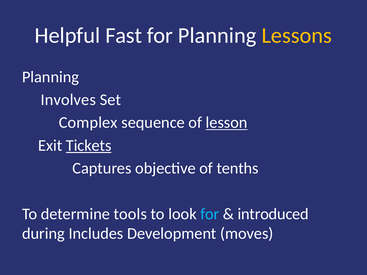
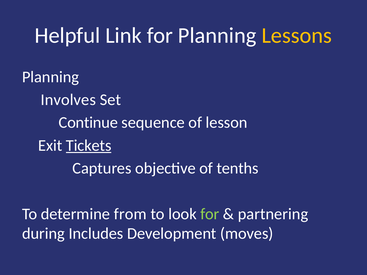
Fast: Fast -> Link (124, 36)
Complex: Complex -> Continue (88, 123)
lesson underline: present -> none (227, 123)
tools: tools -> from (130, 214)
for colour: light blue -> light green (210, 214)
introduced: introduced -> partnering (273, 214)
